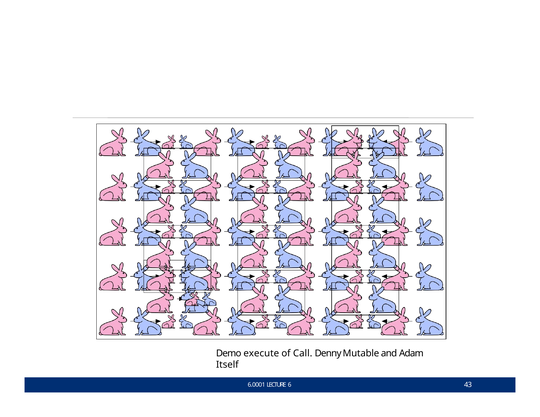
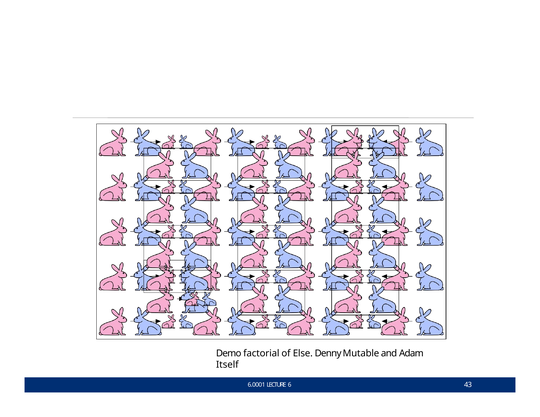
execute: execute -> factorial (261, 354)
Call: Call -> Else (303, 354)
